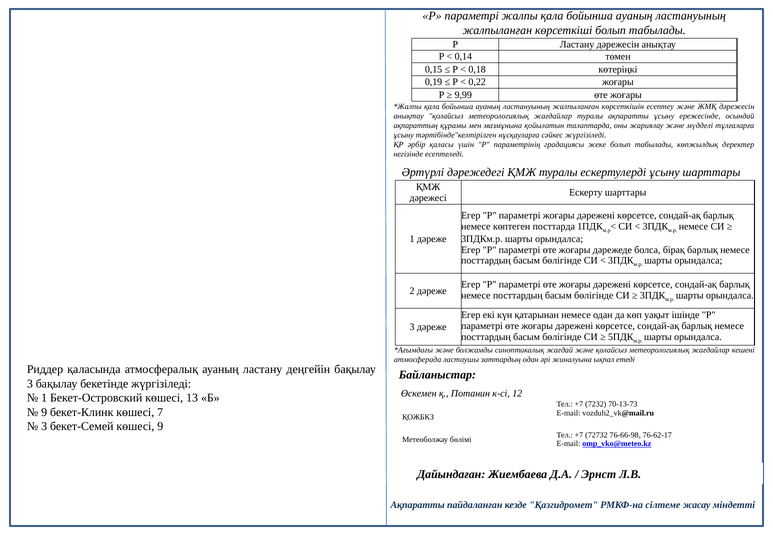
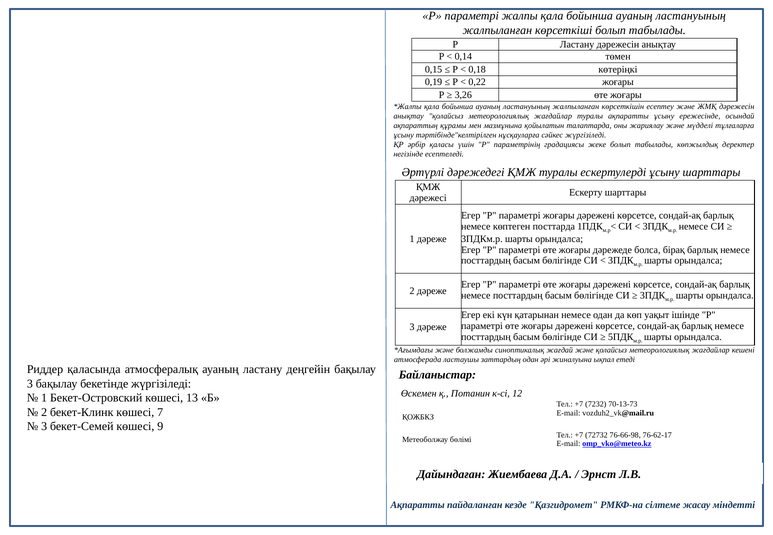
9,99: 9,99 -> 3,26 (463, 95)
9: 9 -> 2 (44, 412)
